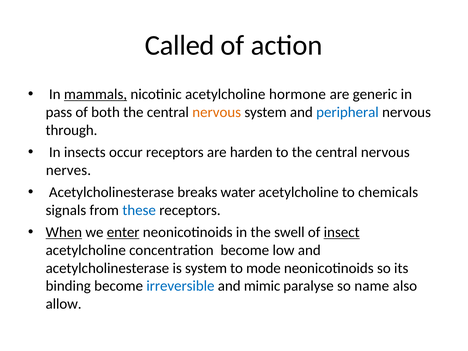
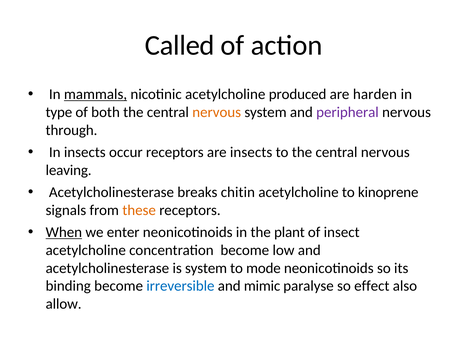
hormone: hormone -> produced (298, 94)
generic: generic -> harden (375, 94)
pass: pass -> type (59, 112)
peripheral colour: blue -> purple (347, 112)
are harden: harden -> insects (251, 152)
nerves: nerves -> leaving (69, 170)
water: water -> chitin (238, 192)
chemicals: chemicals -> kinoprene (388, 192)
these colour: blue -> orange (139, 210)
enter underline: present -> none (123, 232)
swell: swell -> plant (289, 232)
insect underline: present -> none (342, 232)
name: name -> effect (372, 286)
